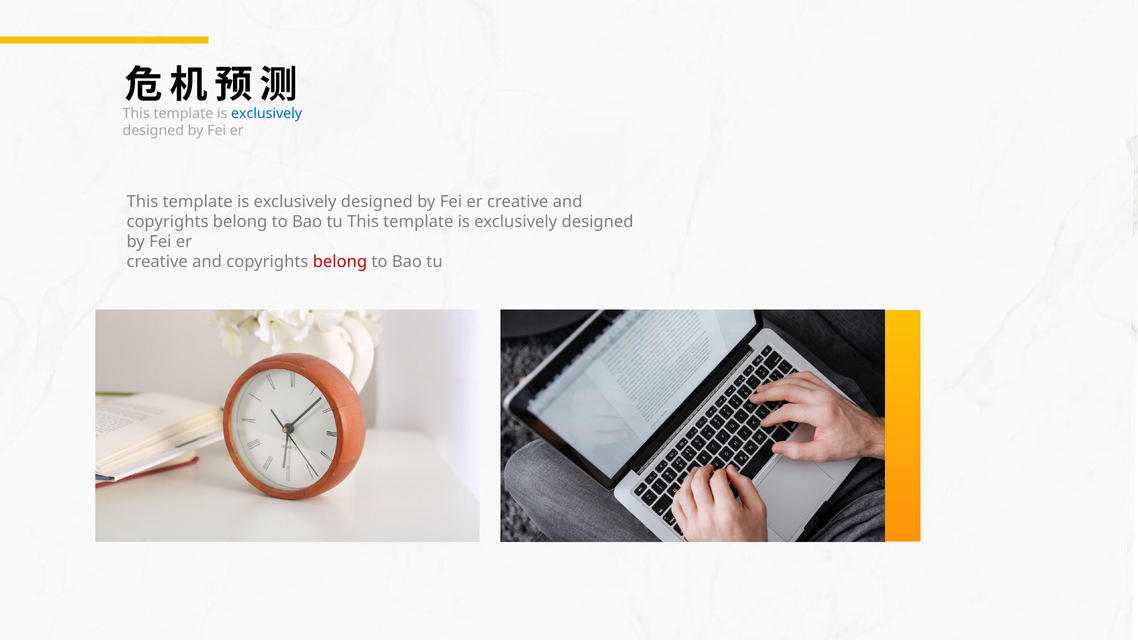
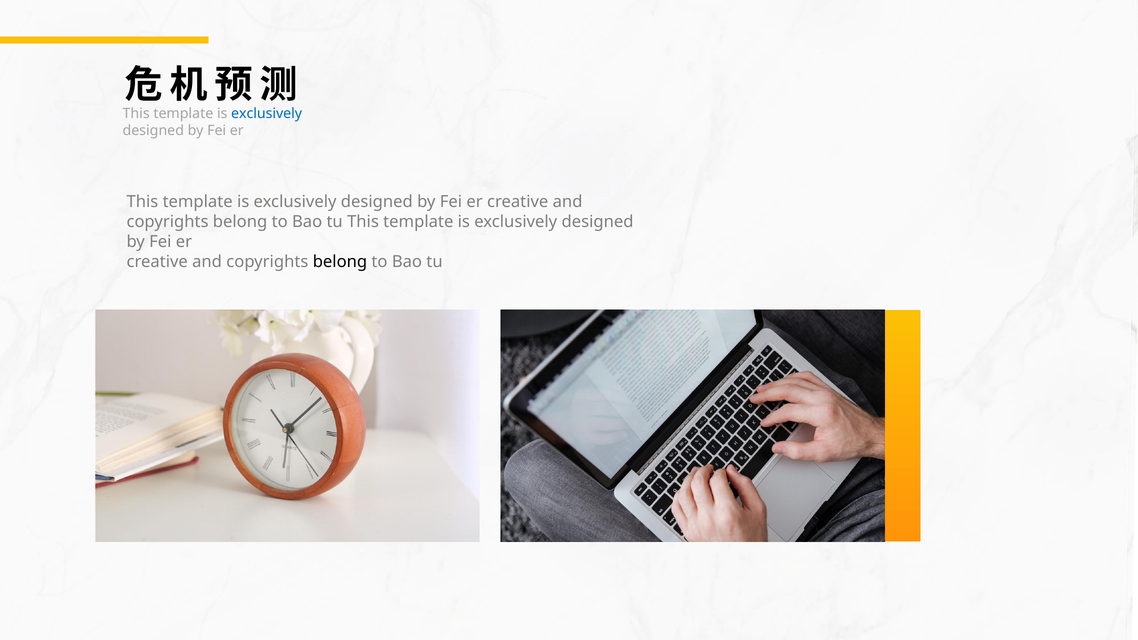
belong colour: red -> black (340, 262)
